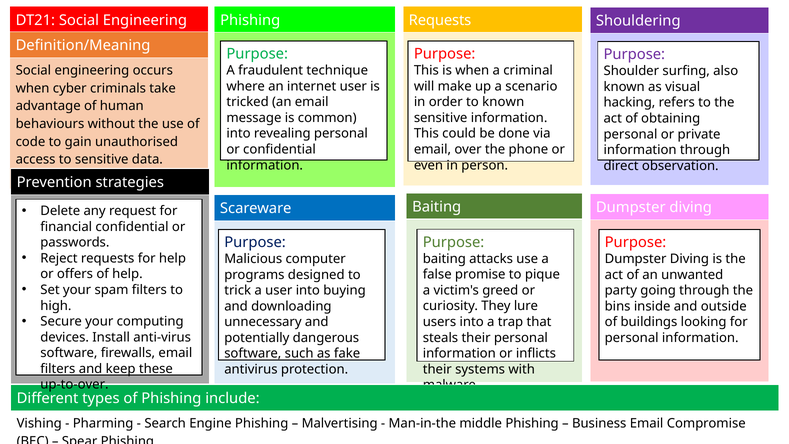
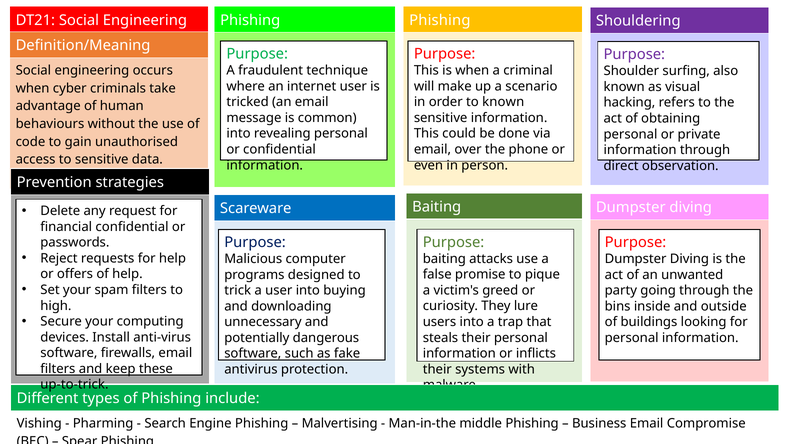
Requests: Requests -> Phishing (440, 20)
up-to-over: up-to-over -> up-to-trick (74, 384)
